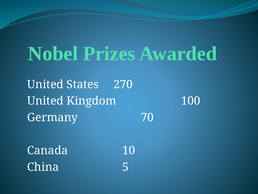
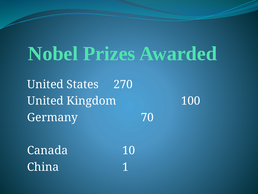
5: 5 -> 1 (126, 167)
